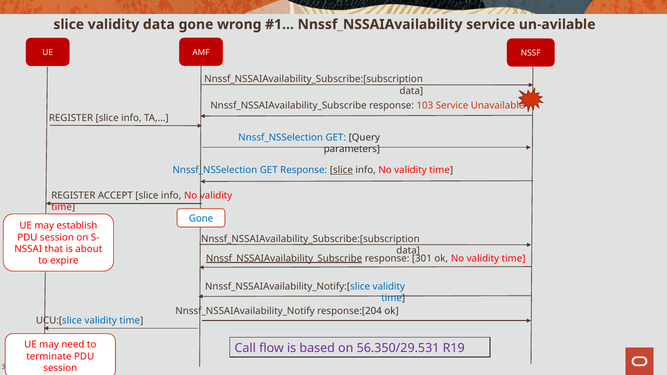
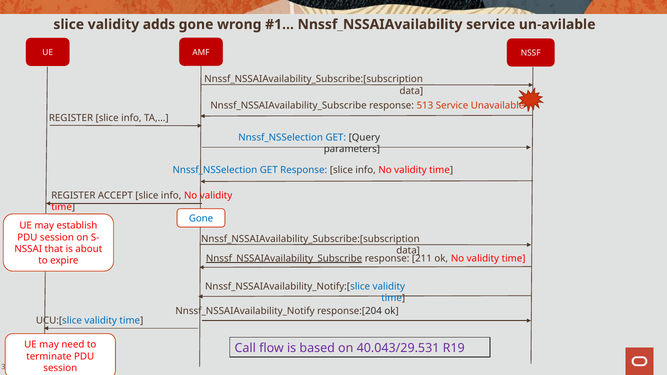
validity data: data -> adds (159, 24)
103: 103 -> 513 (425, 106)
slice underline: present -> none (341, 170)
301: 301 -> 211 (422, 258)
56.350/29.531: 56.350/29.531 -> 40.043/29.531 (398, 348)
